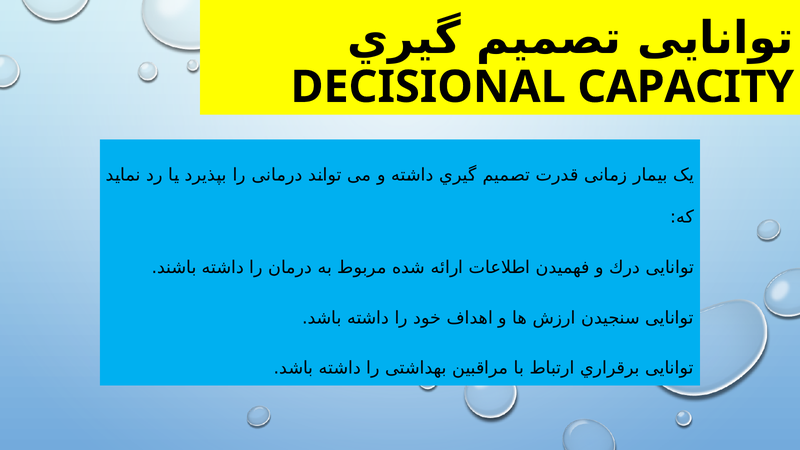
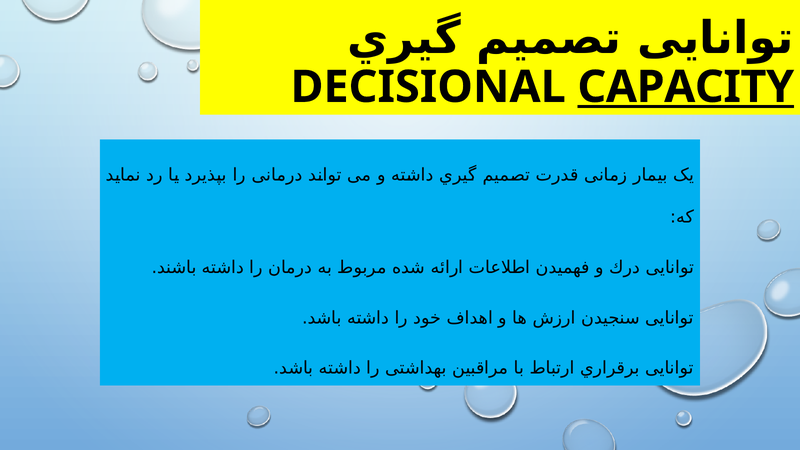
CAPACITY underline: none -> present (686, 87)
